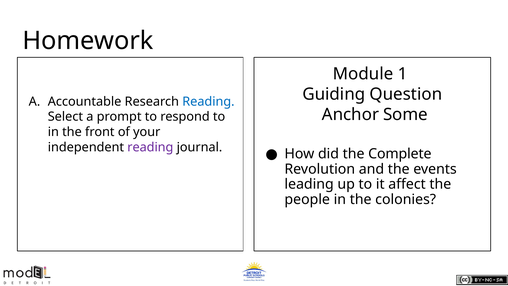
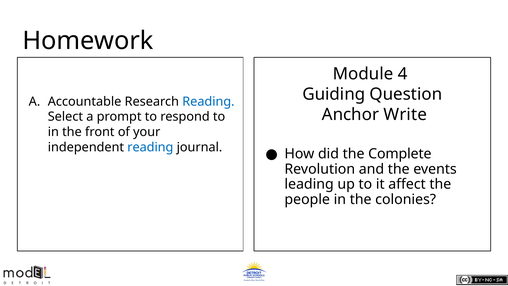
1: 1 -> 4 (403, 74)
Some: Some -> Write (405, 114)
reading colour: purple -> blue (150, 147)
